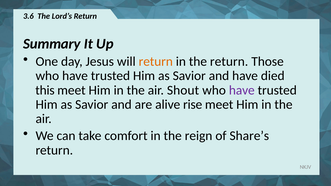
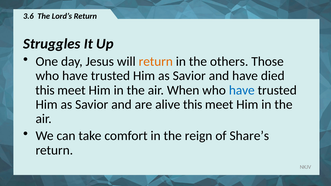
Summary: Summary -> Struggles (52, 44)
the return: return -> others (229, 62)
Shout: Shout -> When (183, 90)
have colour: purple -> blue (242, 90)
alive rise: rise -> this (193, 105)
